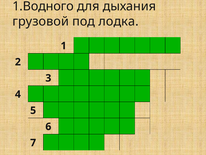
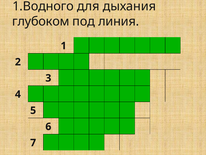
грузовой: грузовой -> глубоком (41, 21)
лодка: лодка -> линия (119, 21)
